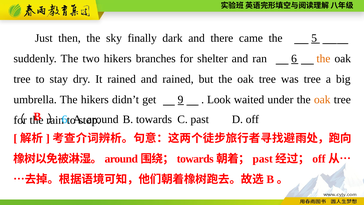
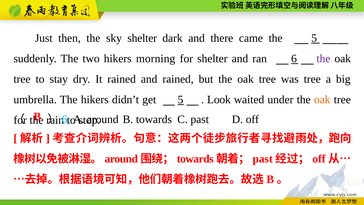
sky finally: finally -> shelter (142, 38)
branches: branches -> morning (156, 59)
the colour: orange -> purple (323, 59)
get 9: 9 -> 5 (180, 100)
